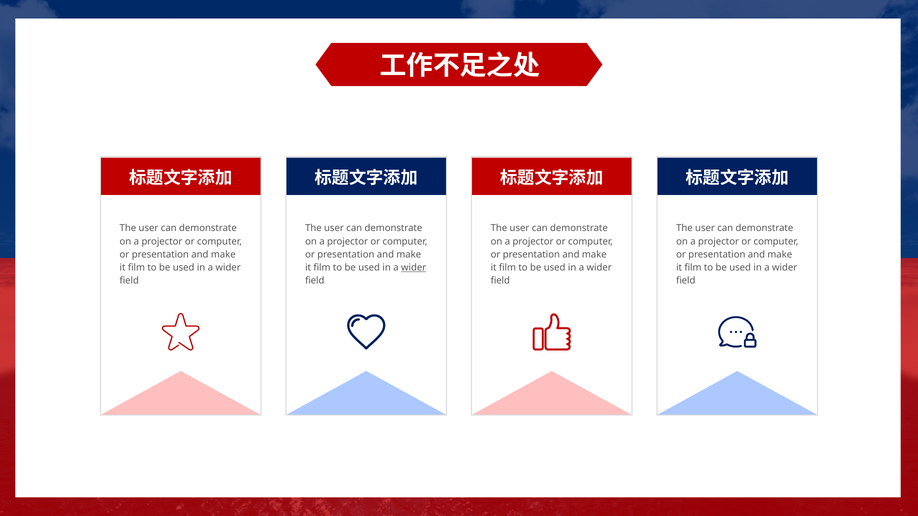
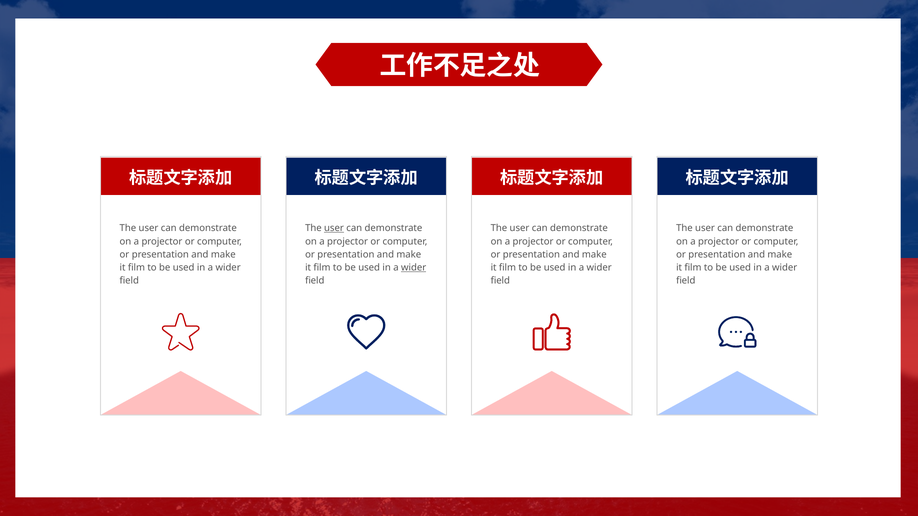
user underline: none -> present (334, 228)
